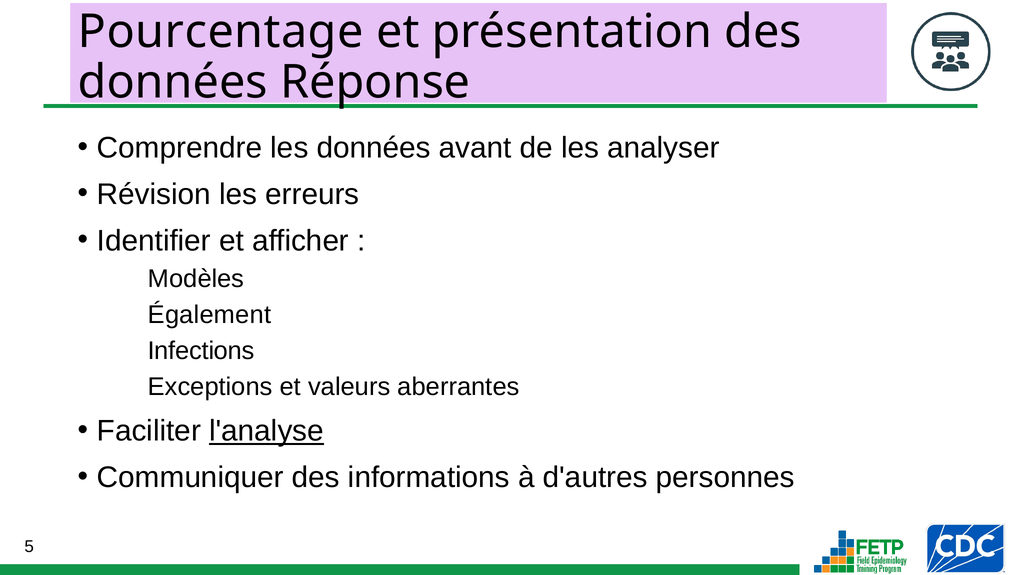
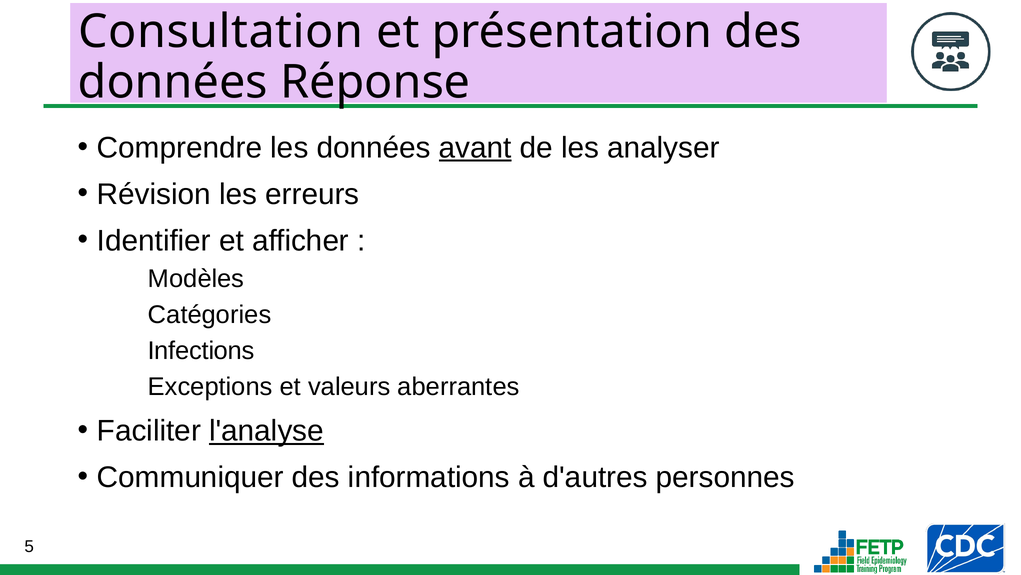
Pourcentage: Pourcentage -> Consultation (221, 32)
avant underline: none -> present (475, 148)
Également: Également -> Catégories (210, 315)
